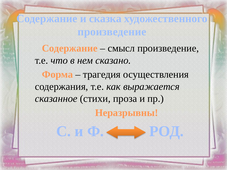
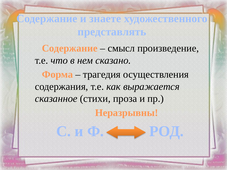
сказка: сказка -> знаете (105, 19)
произведение: произведение -> представлять (112, 32)
